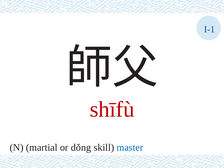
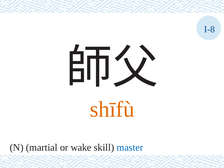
I-1: I-1 -> I-8 (210, 29)
shīfù colour: red -> orange (112, 109)
dǒng: dǒng -> wake (81, 147)
